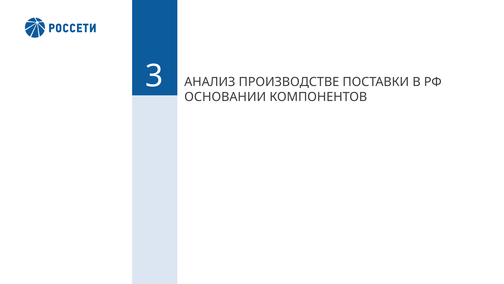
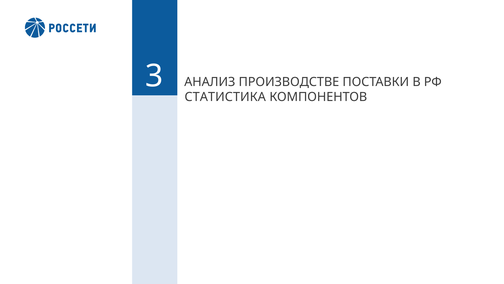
ОСНОВАНИИ: ОСНОВАНИИ -> СТАТИСТИКА (225, 97)
